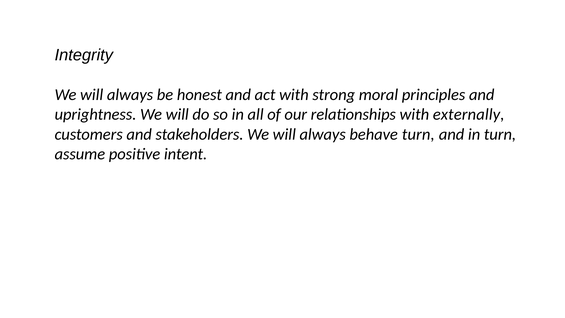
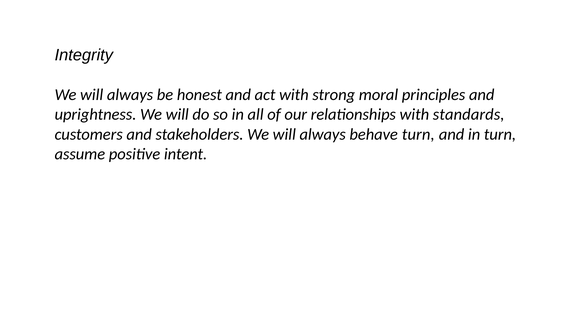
externally: externally -> standards (469, 114)
